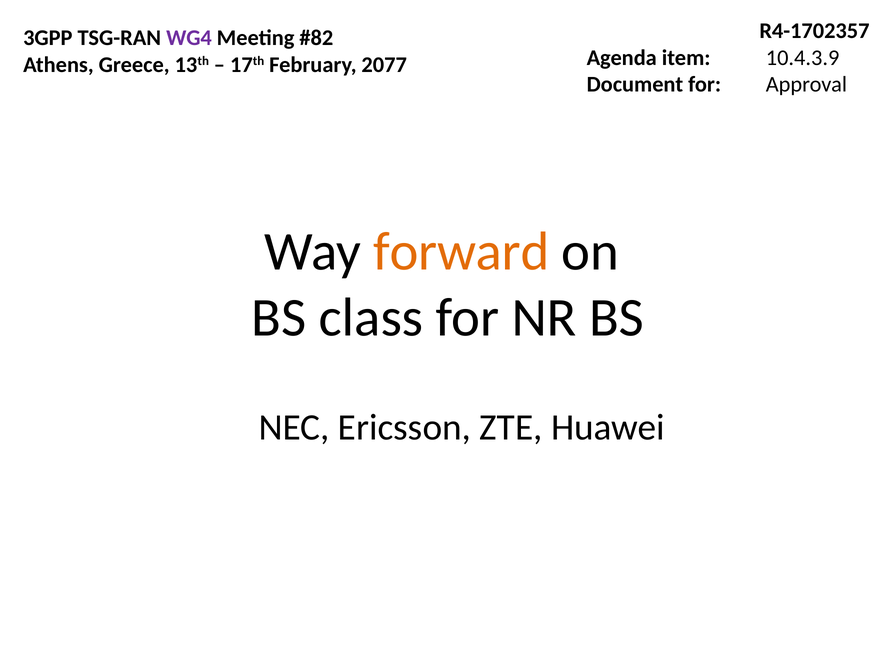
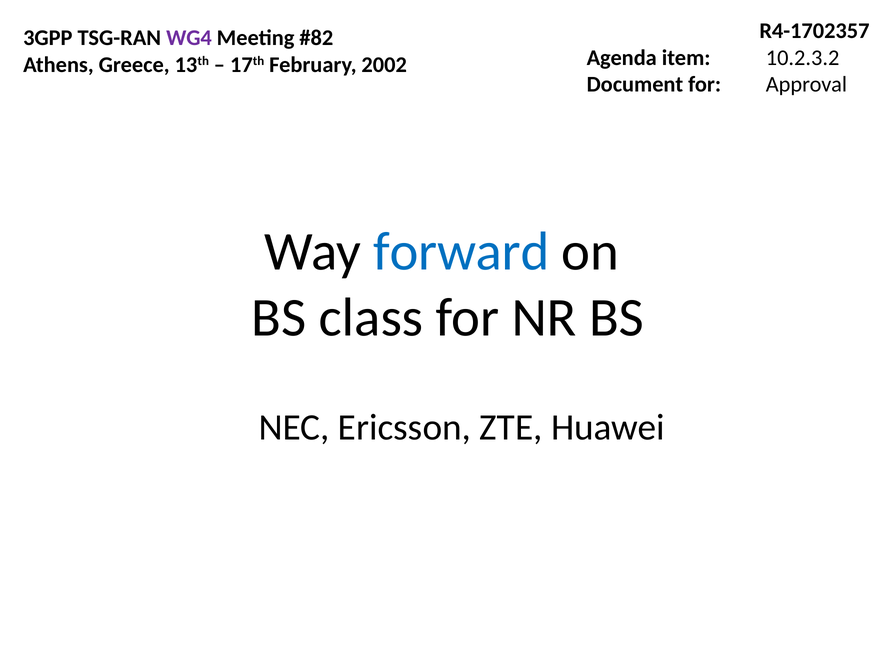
10.4.3.9: 10.4.3.9 -> 10.2.3.2 (803, 58)
2077: 2077 -> 2002 (384, 65)
forward colour: orange -> blue (461, 252)
